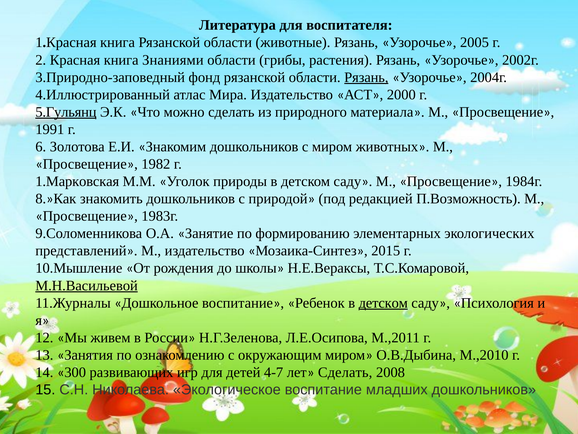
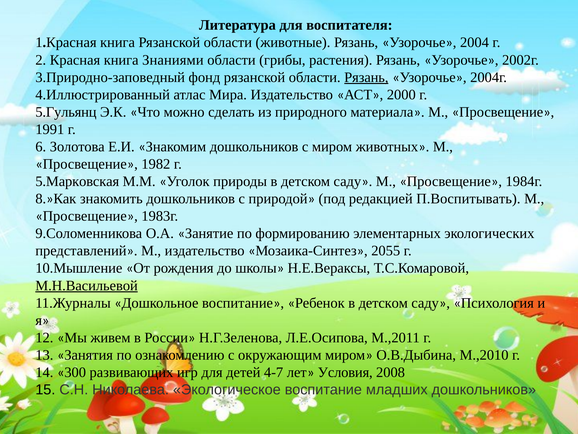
2005: 2005 -> 2004 (474, 42)
5.Гульянц underline: present -> none (66, 112)
1.Марковская: 1.Марковская -> 5.Марковская (77, 181)
П.Возможность: П.Возможность -> П.Воспитывать (468, 199)
2015: 2015 -> 2055 (386, 251)
детском underline: present -> none (383, 303)
лет Сделать: Сделать -> Условия (345, 372)
